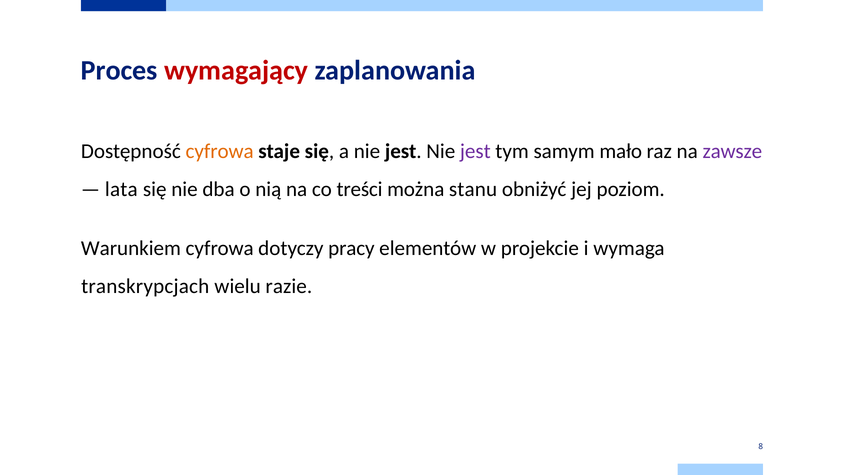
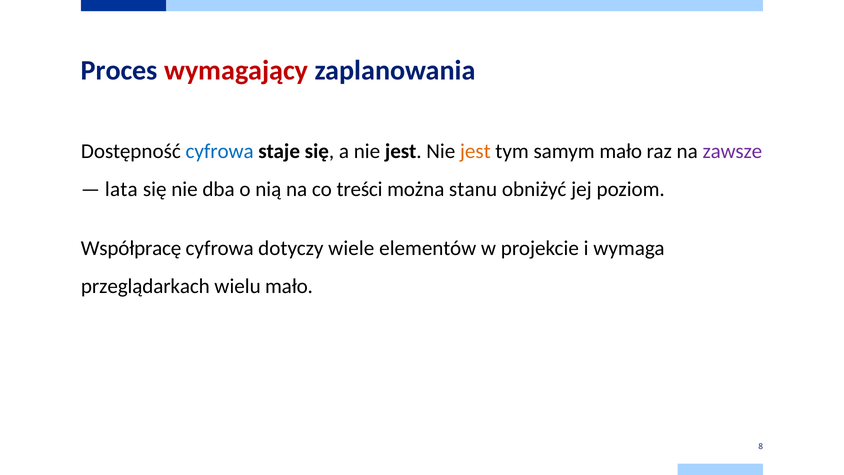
cyfrowa colour: orange -> blue (220, 151)
jest colour: purple -> orange (475, 151)
Warunkiem: Warunkiem -> Współpracę (131, 248)
pracy: pracy -> wiele (351, 248)
transkrypcjach: transkrypcjach -> przeglądarkach (145, 286)
wielu razie: razie -> mało (289, 286)
